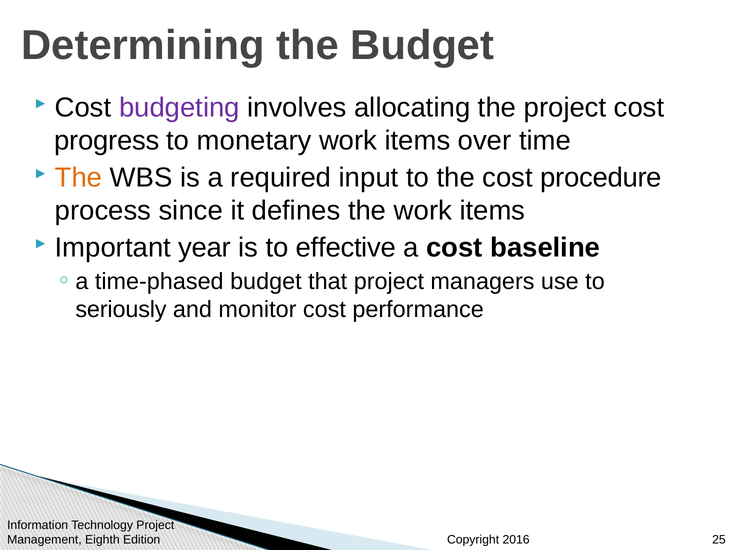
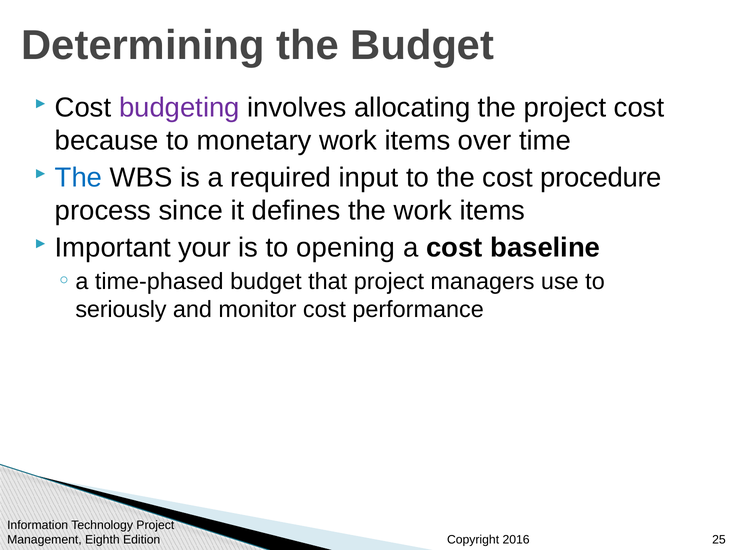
progress: progress -> because (107, 141)
The colour: orange -> blue (79, 178)
year: year -> your (205, 248)
effective: effective -> opening (346, 248)
